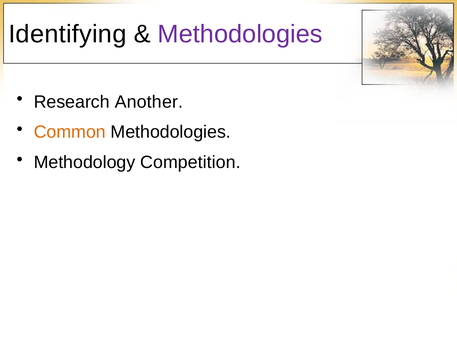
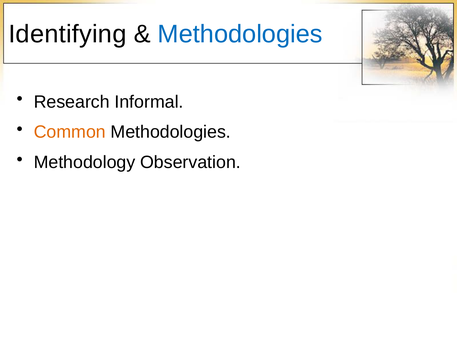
Methodologies colour: purple -> blue (240, 34)
Another: Another -> Informal (149, 102)
Competition: Competition -> Observation (190, 162)
